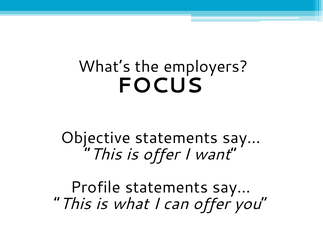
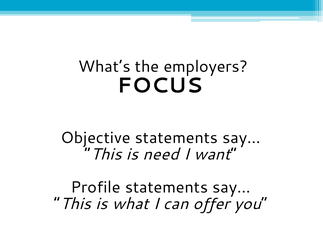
is offer: offer -> need (161, 154)
